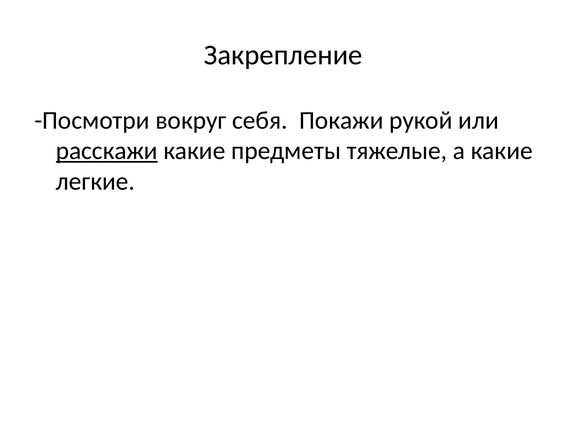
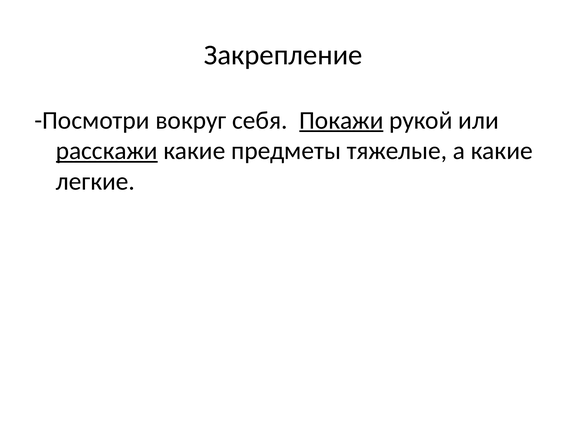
Покажи underline: none -> present (341, 120)
